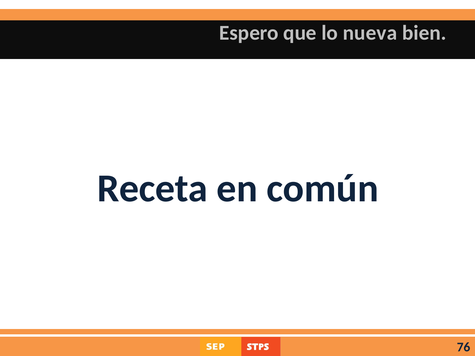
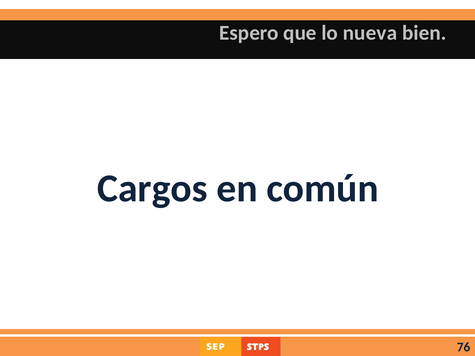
Receta: Receta -> Cargos (152, 188)
